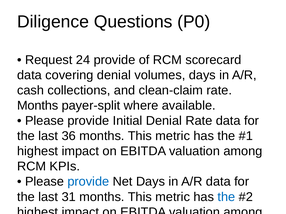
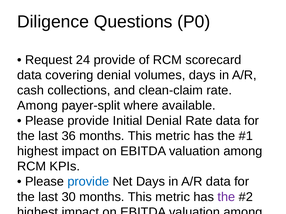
Months: Months -> Among (38, 106)
31: 31 -> 30 (69, 197)
the colour: blue -> purple (226, 197)
